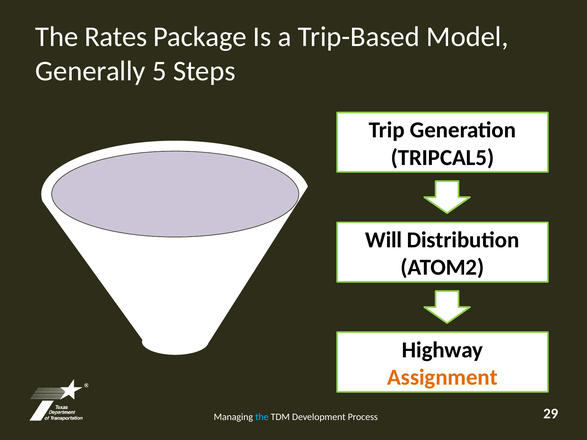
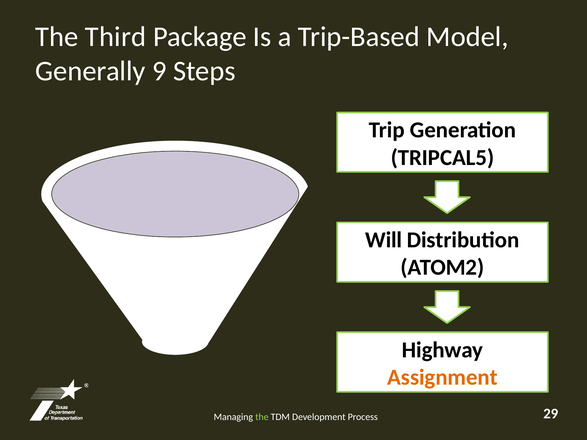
Rates: Rates -> Third (116, 37)
5: 5 -> 9 (159, 71)
the colour: light blue -> light green (262, 417)
